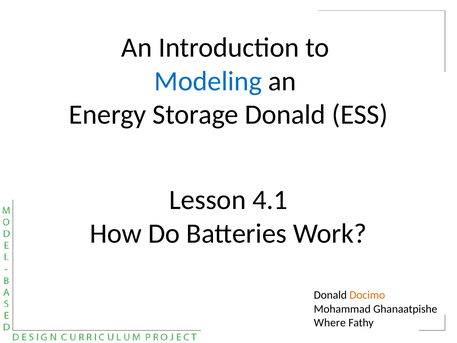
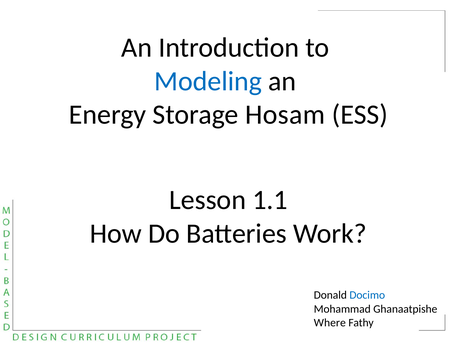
Storage Donald: Donald -> Hosam (285, 115)
4.1: 4.1 -> 1.1 (270, 200)
Docimo colour: orange -> blue (367, 295)
